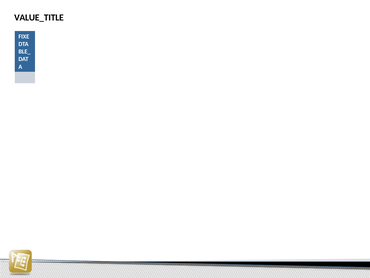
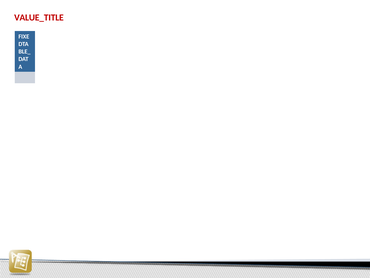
VALUE_TITLE colour: black -> red (39, 17)
